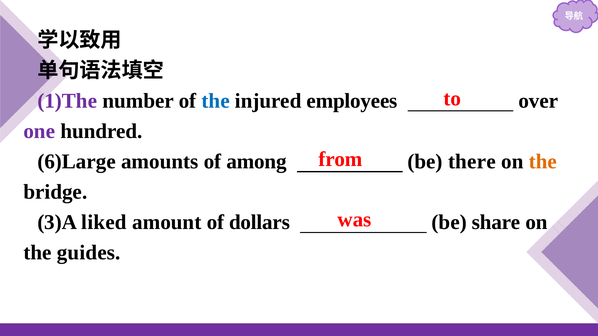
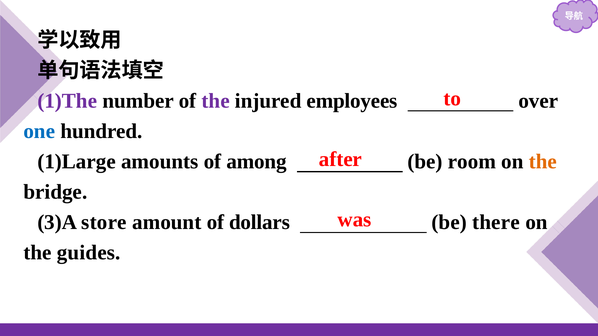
the colour: blue -> purple (216, 101)
one colour: purple -> blue (39, 131)
from: from -> after (340, 159)
6)Large: 6)Large -> 1)Large (77, 162)
there: there -> room (472, 162)
liked: liked -> store (104, 222)
share: share -> there (496, 222)
